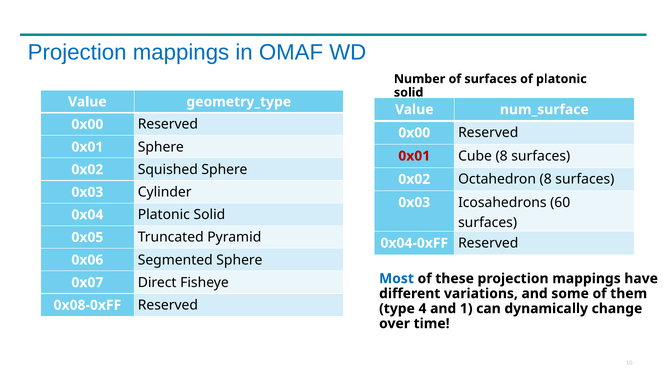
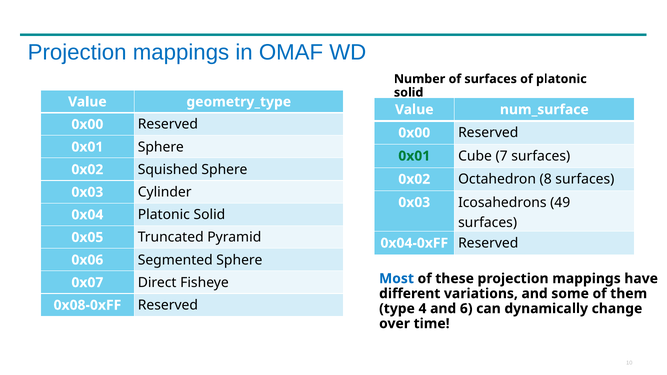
0x01 colour: red -> green (414, 156)
Cube 8: 8 -> 7 (502, 156)
60: 60 -> 49 (560, 203)
1: 1 -> 6 (466, 309)
